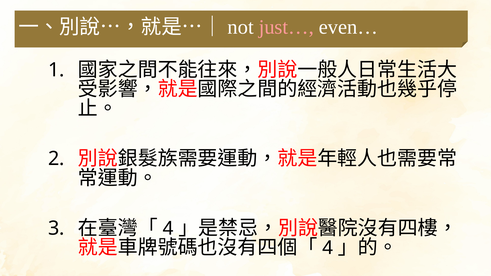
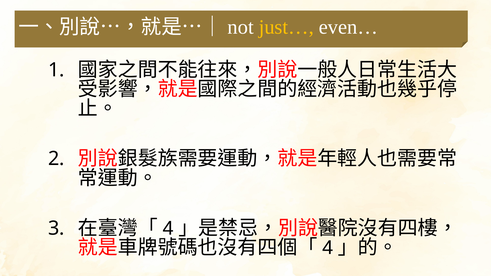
just… colour: pink -> yellow (286, 27)
